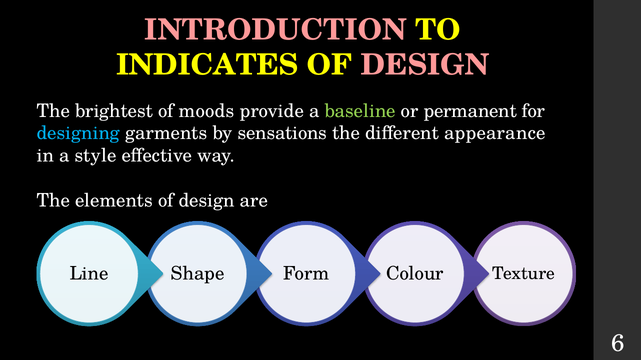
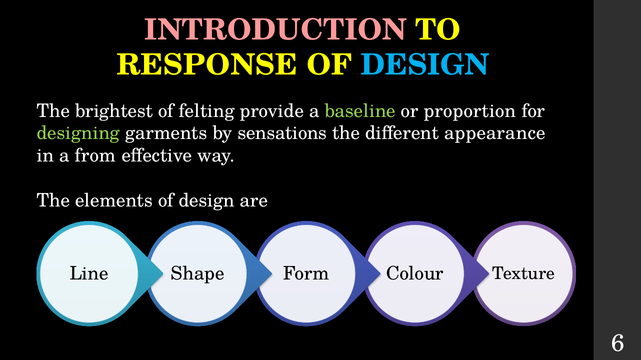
INDICATES: INDICATES -> RESPONSE (207, 65)
DESIGN colour: pink -> light blue (425, 65)
moods: moods -> felting (207, 111)
permanent: permanent -> proportion (470, 111)
designing colour: light blue -> light green (78, 133)
style: style -> from (96, 156)
